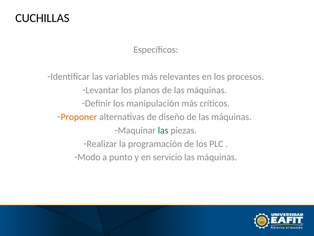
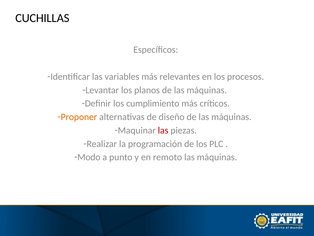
manipulación: manipulación -> cumplimiento (153, 103)
las colour: green -> red (163, 130)
servicio: servicio -> remoto (167, 157)
